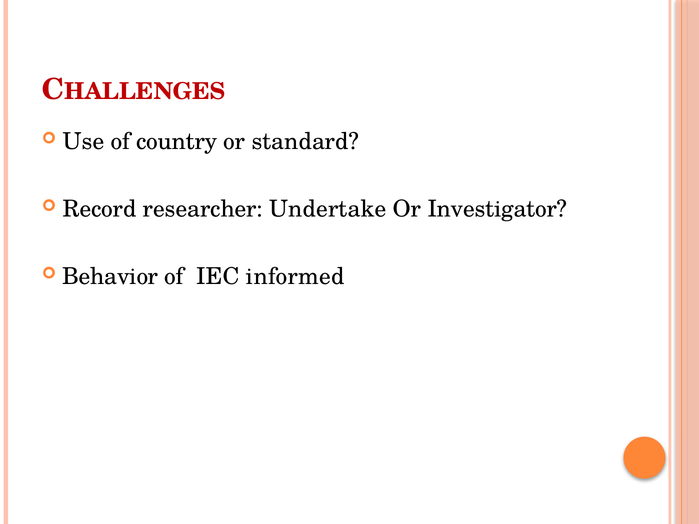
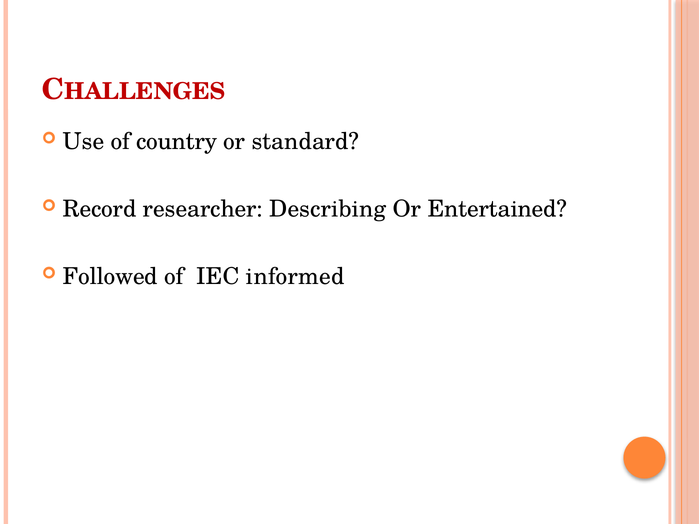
Undertake: Undertake -> Describing (328, 209)
Investigator: Investigator -> Entertained (497, 209)
Behavior: Behavior -> Followed (110, 277)
